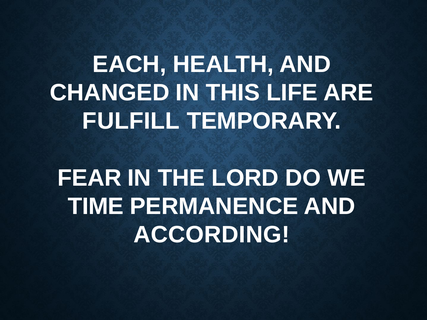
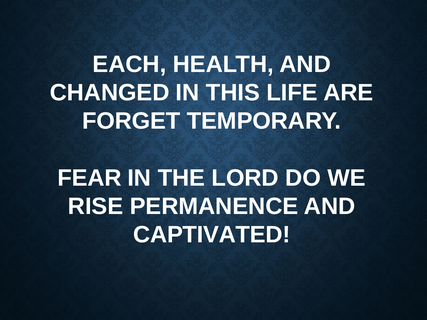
FULFILL: FULFILL -> FORGET (131, 121)
TIME: TIME -> RISE (96, 207)
ACCORDING: ACCORDING -> CAPTIVATED (212, 235)
